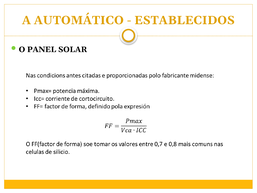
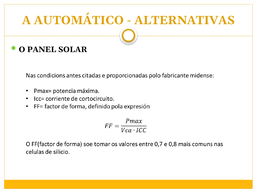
ESTABLECIDOS: ESTABLECIDOS -> ALTERNATIVAS (185, 20)
